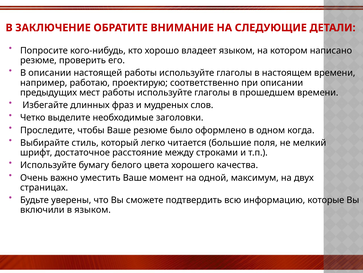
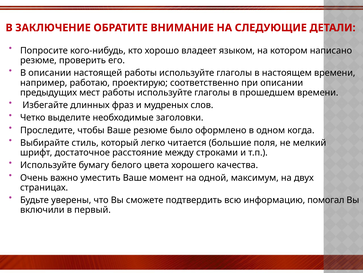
которые: которые -> помогал (326, 200)
в языком: языком -> первый (93, 209)
